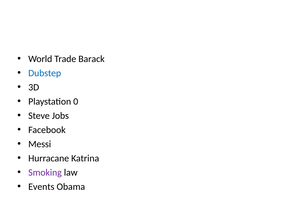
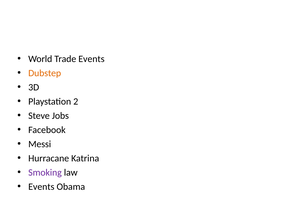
Trade Barack: Barack -> Events (91, 59)
Dubstep colour: blue -> orange (45, 73)
0: 0 -> 2 (76, 101)
